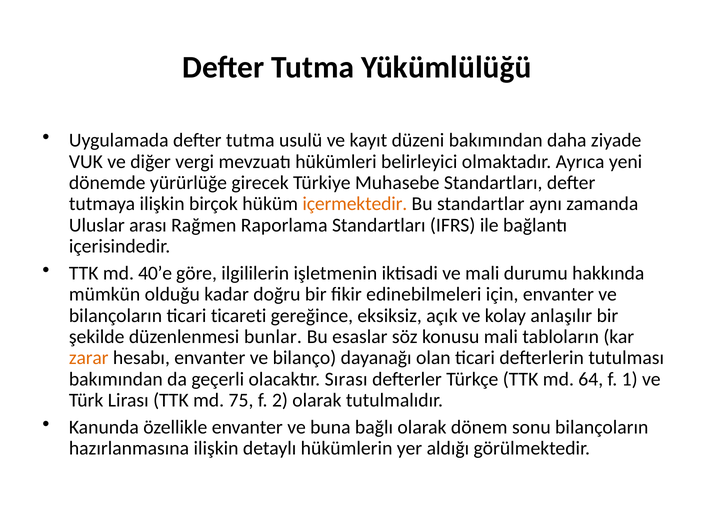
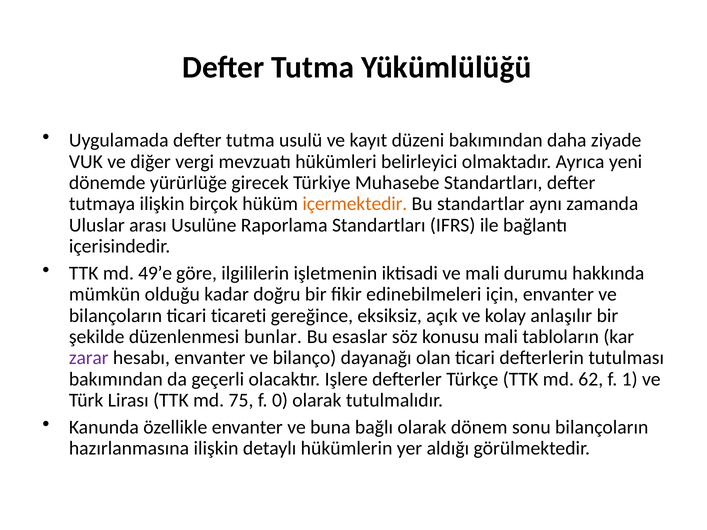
Rağmen: Rağmen -> Usulüne (204, 225)
40’e: 40’e -> 49’e (155, 273)
zarar colour: orange -> purple (89, 358)
Sırası: Sırası -> Işlere (346, 379)
64: 64 -> 62 (591, 379)
2: 2 -> 0 (280, 401)
